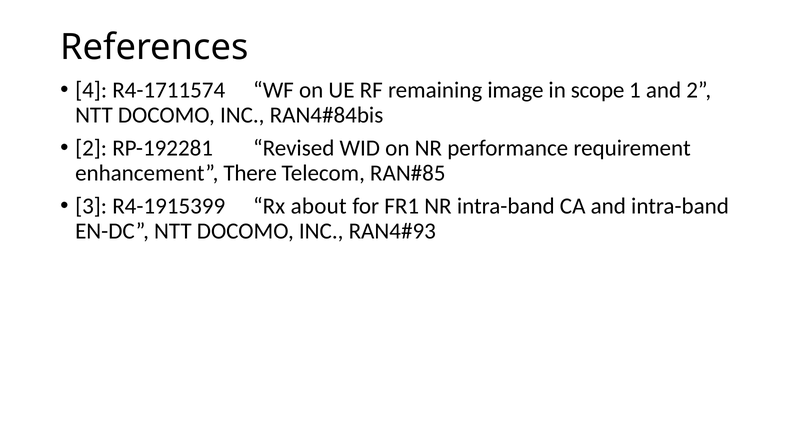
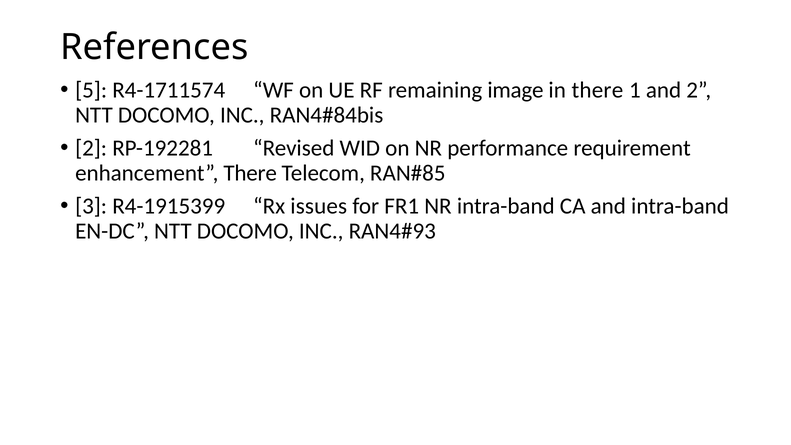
4: 4 -> 5 (91, 90)
in scope: scope -> there (597, 90)
about: about -> issues (319, 206)
